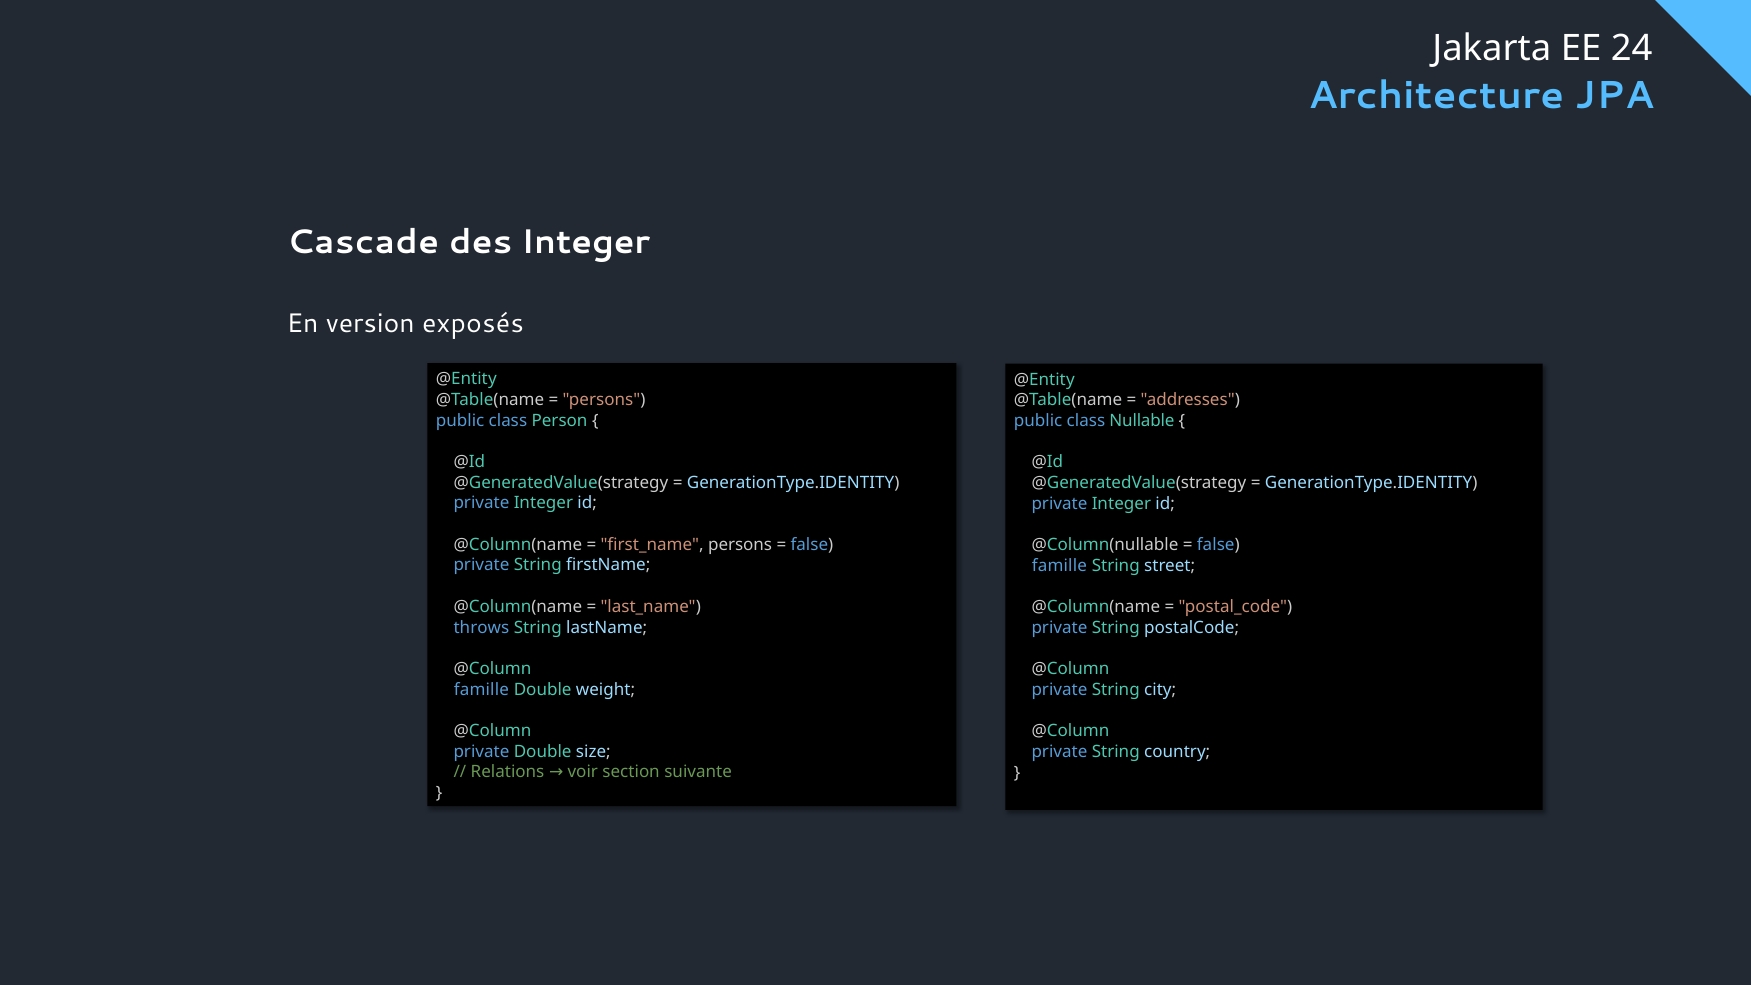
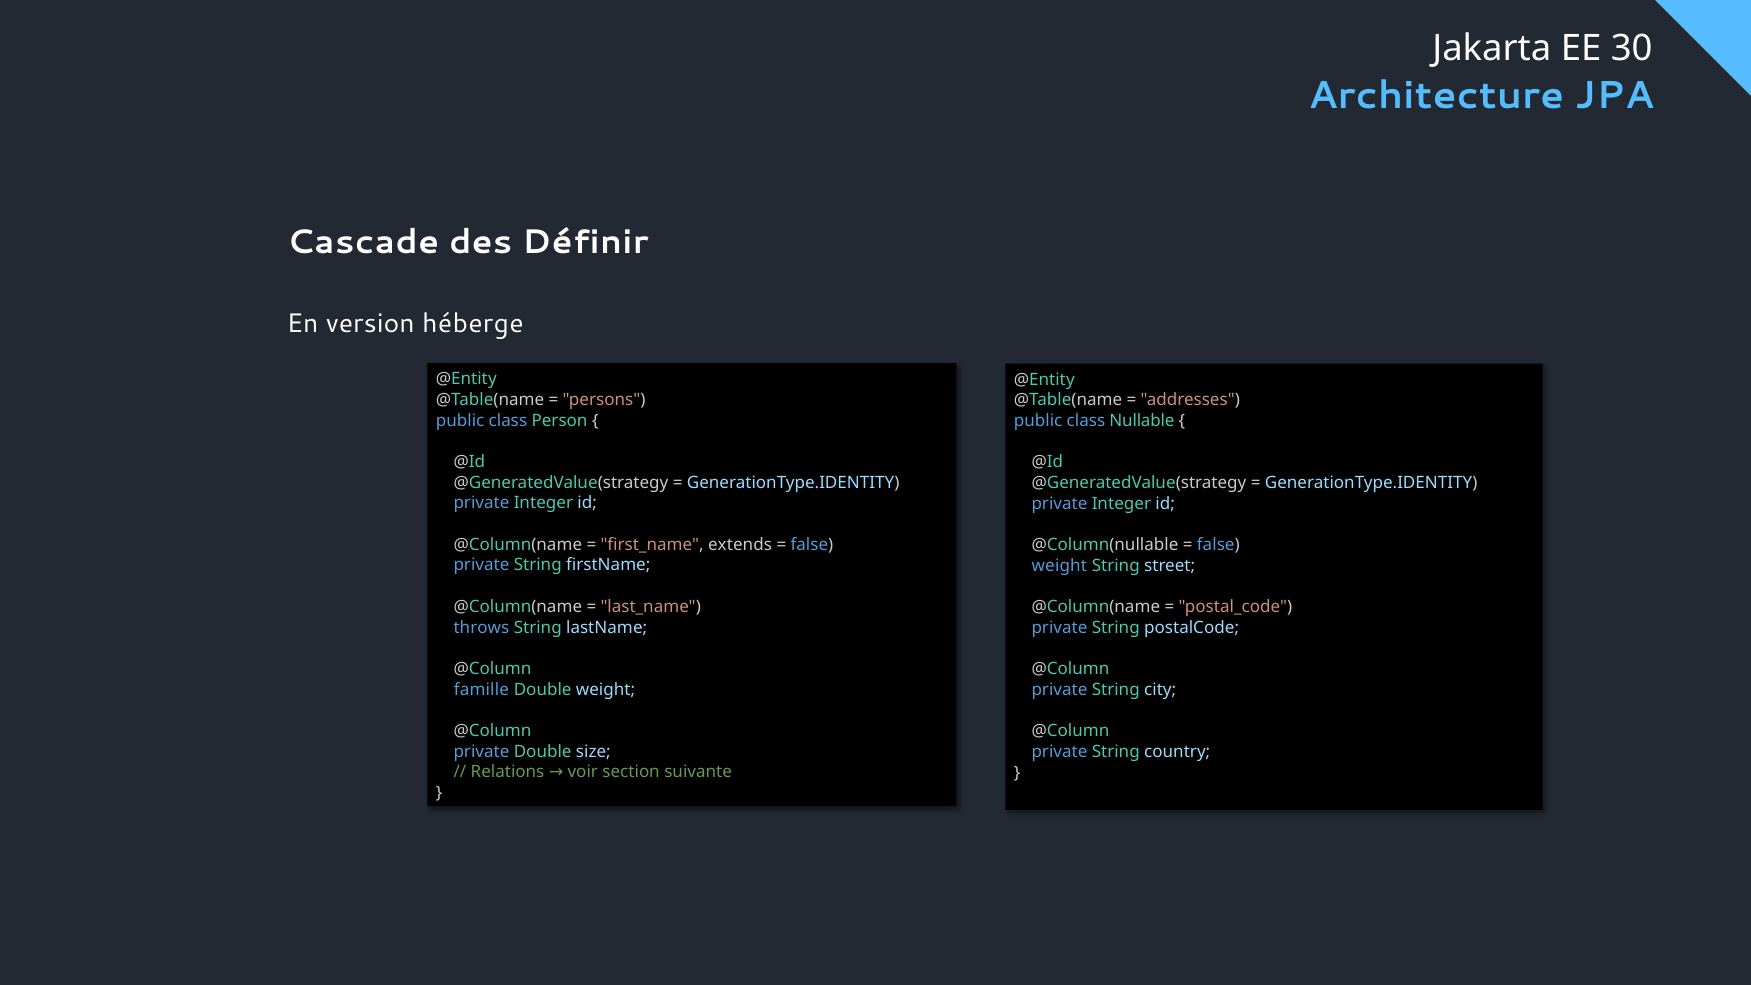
24: 24 -> 30 (1632, 49)
des Integer: Integer -> Définir (585, 242)
exposés: exposés -> héberge (473, 324)
first_name persons: persons -> extends (740, 545)
famille: famille -> weight (1059, 566)
